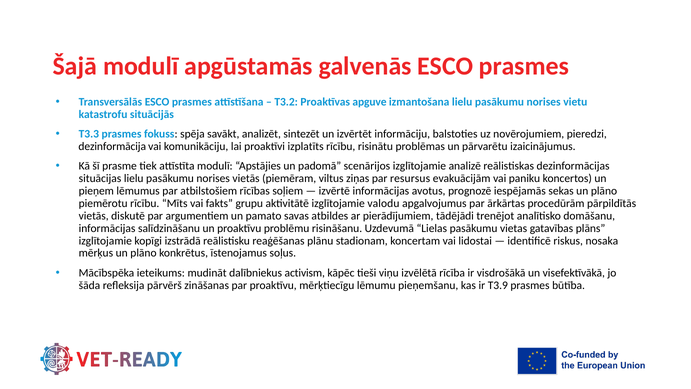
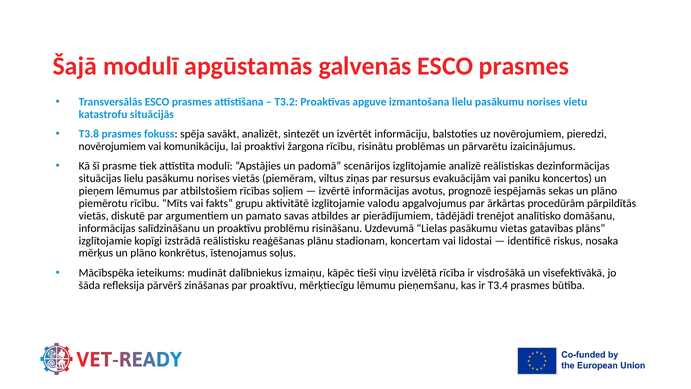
T3.3: T3.3 -> T3.8 (89, 134)
dezinformācija: dezinformācija -> novērojumiem (112, 146)
izplatīts: izplatīts -> žargona (306, 146)
activism: activism -> izmaiņu (305, 273)
T3.9: T3.9 -> T3.4 (498, 285)
